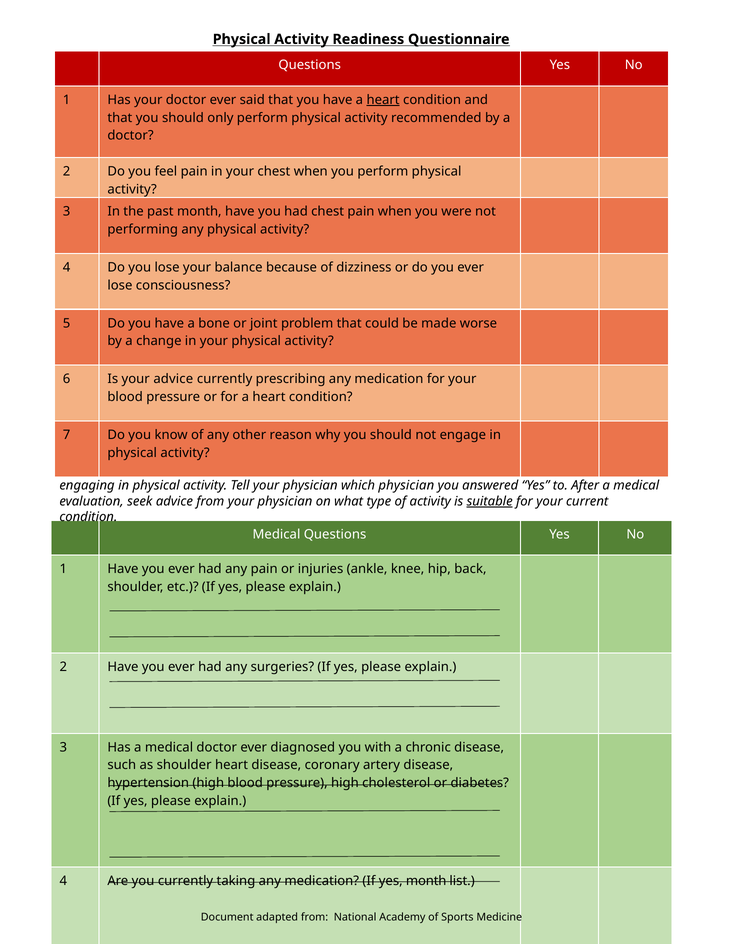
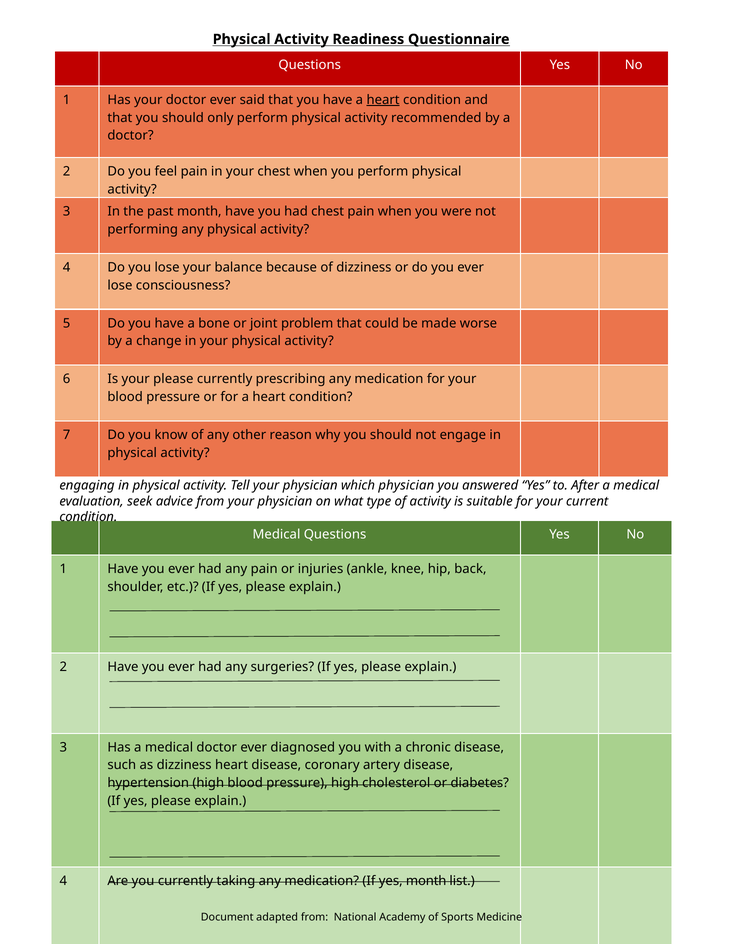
your advice: advice -> please (173, 379)
suitable underline: present -> none (490, 501)
as shoulder: shoulder -> dizziness (184, 765)
